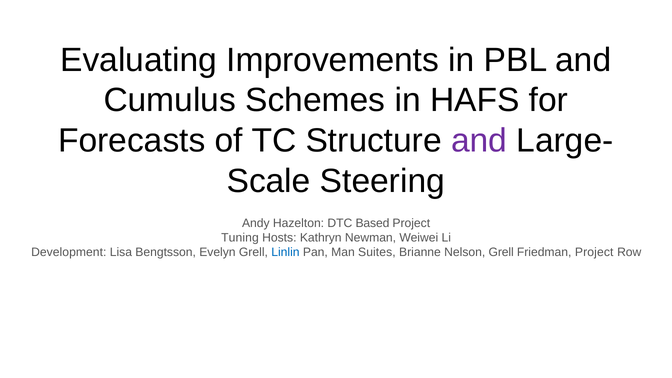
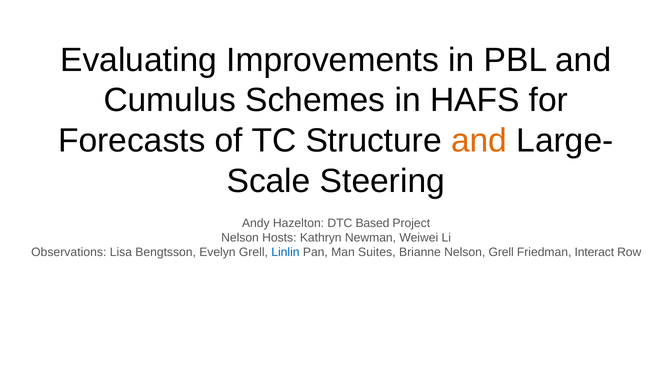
and colour: purple -> orange (479, 141)
Tuning: Tuning -> Nelson (240, 238)
Development: Development -> Observations (69, 252)
Friedman Project: Project -> Interact (594, 252)
